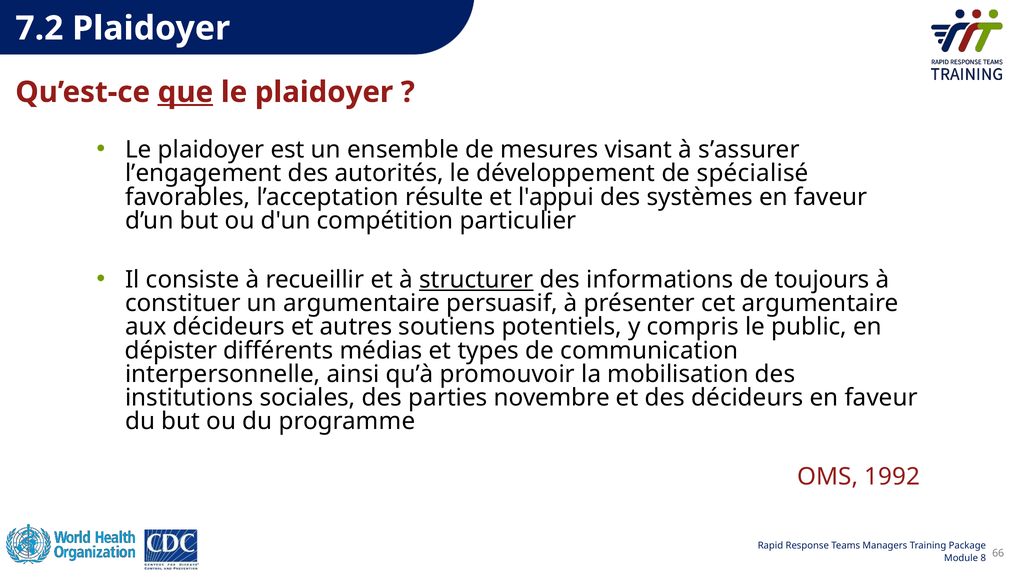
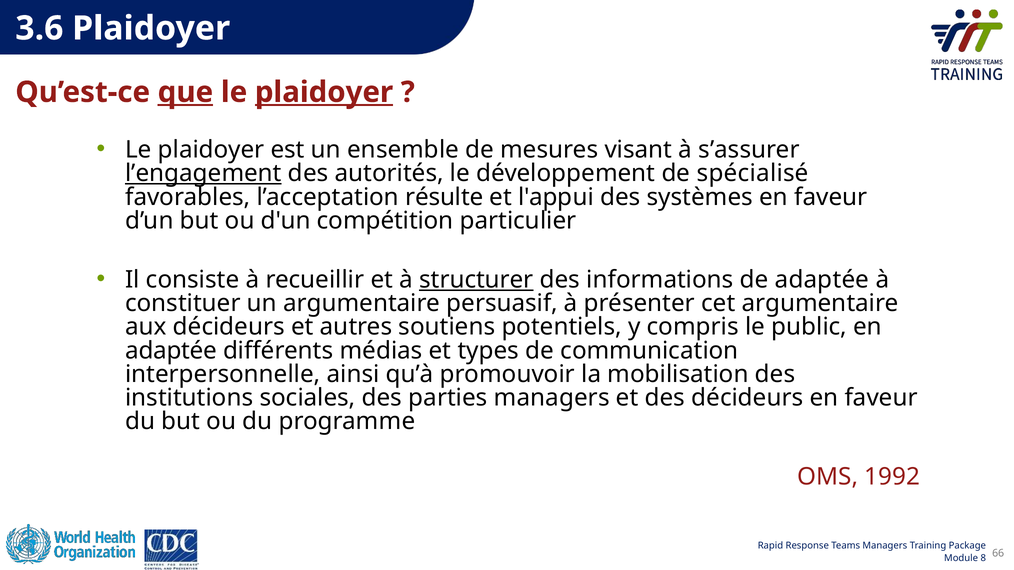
7.2: 7.2 -> 3.6 (39, 28)
plaidoyer underline: none -> present (324, 92)
lʼengagement underline: none -> present (203, 174)
de toujours: toujours -> adaptée (822, 280)
dépister: dépister -> adaptée (171, 351)
parties novembre: novembre -> managers (552, 398)
